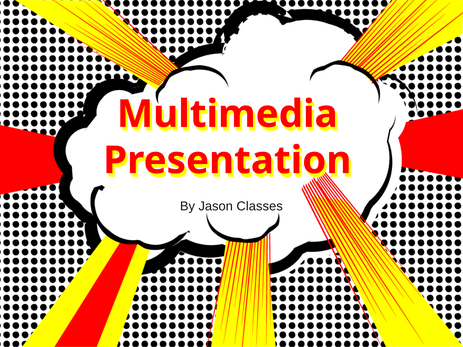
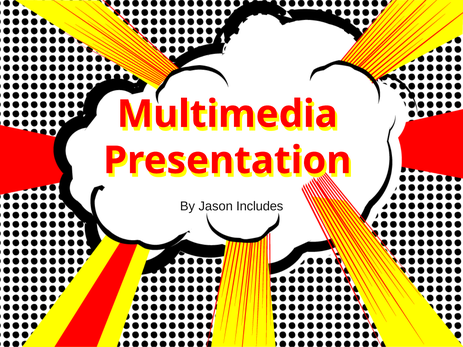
Classes: Classes -> Includes (260, 206)
